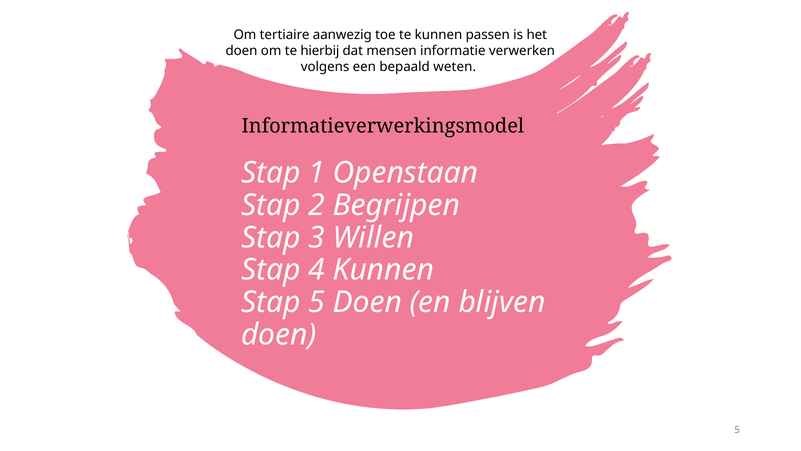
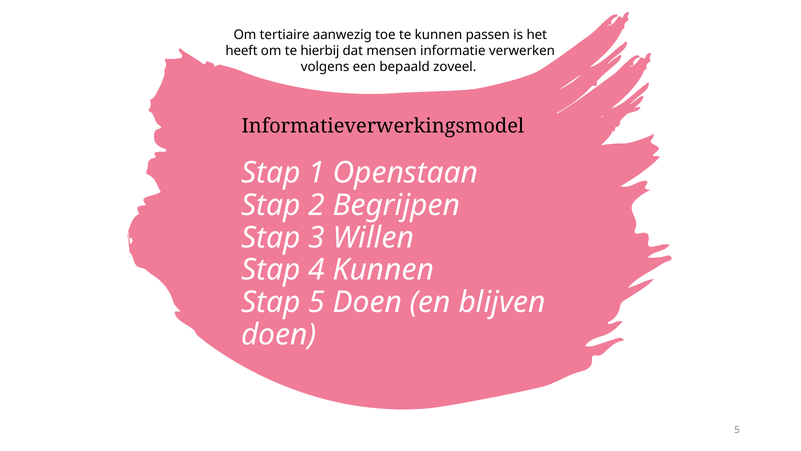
doen: doen -> heeft (242, 51)
weten: weten -> zoveel (455, 67)
